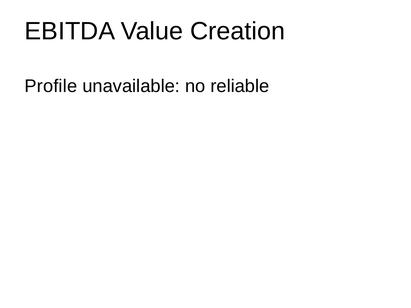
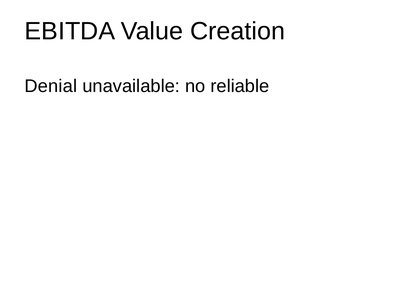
Profile: Profile -> Denial (51, 86)
